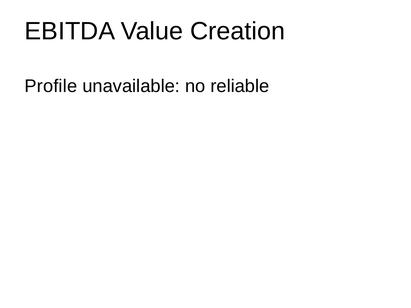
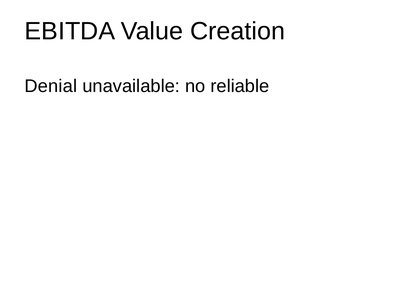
Profile: Profile -> Denial (51, 86)
